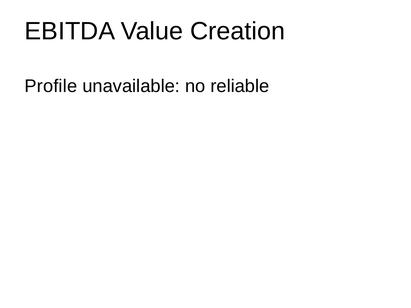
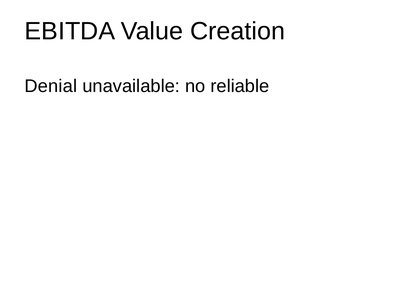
Profile: Profile -> Denial (51, 86)
